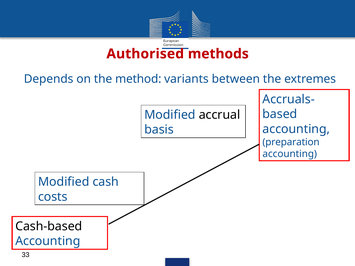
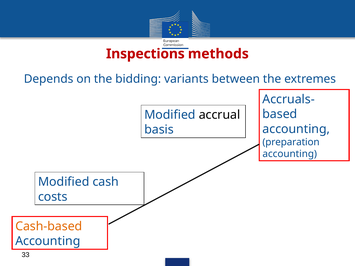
Authorised: Authorised -> Inspections (145, 54)
method: method -> bidding (138, 79)
Cash-based colour: black -> orange (49, 227)
